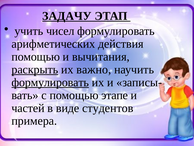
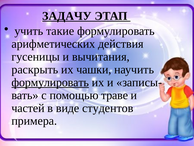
чисел: чисел -> такие (60, 31)
помощью: помощью -> гусеницы (36, 57)
раскрыть underline: present -> none (35, 69)
важно: важно -> чашки (94, 69)
этапе: этапе -> траве (115, 95)
